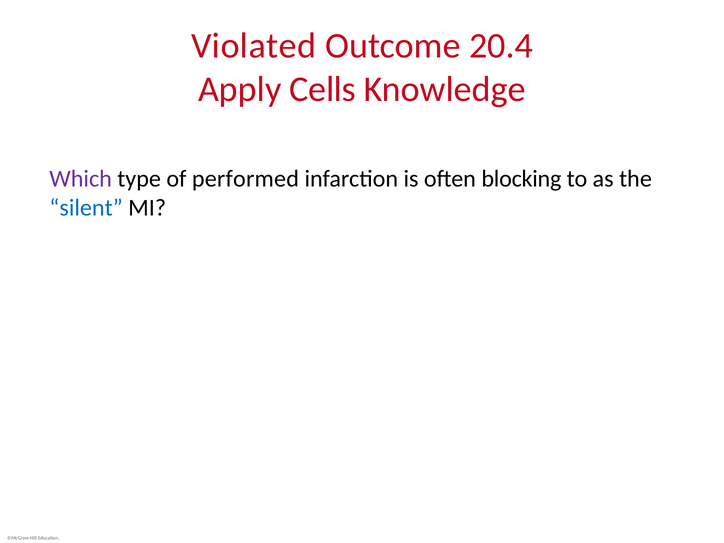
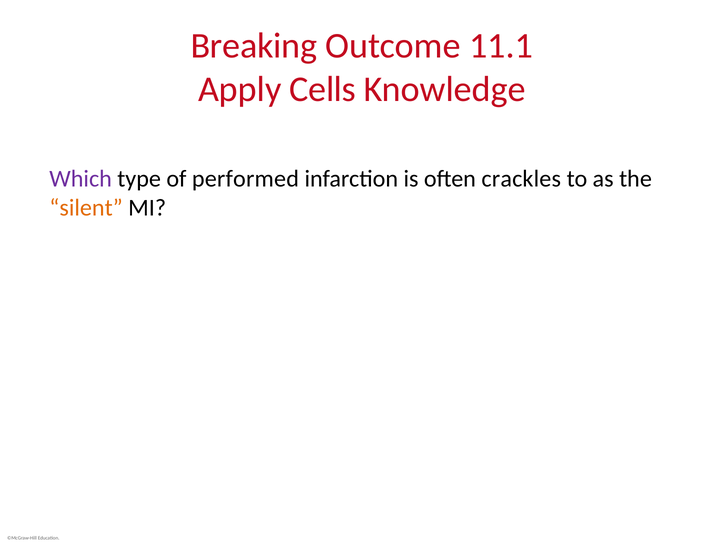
Violated: Violated -> Breaking (254, 46)
20.4: 20.4 -> 11.1 (501, 46)
blocking: blocking -> crackles (521, 179)
silent colour: blue -> orange (86, 208)
